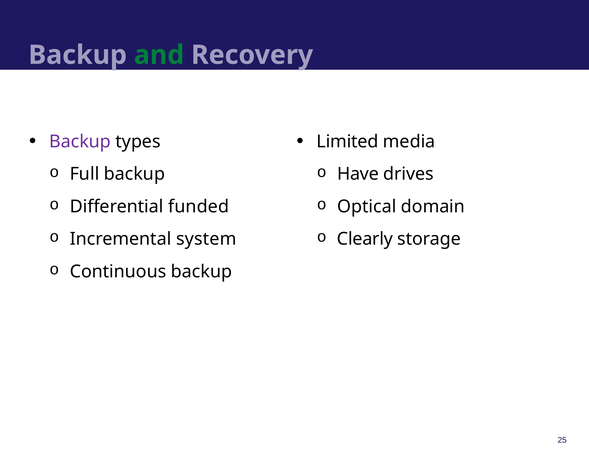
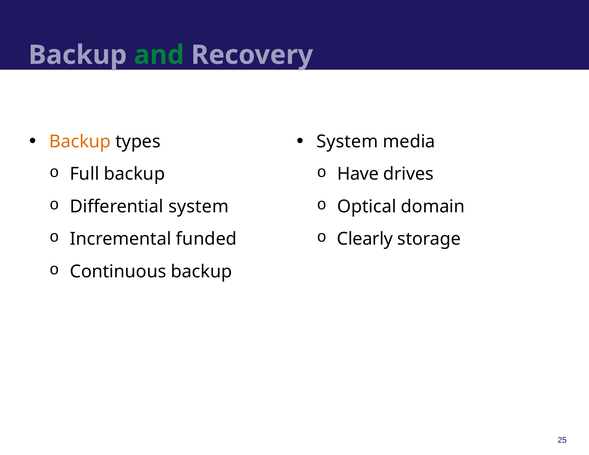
Backup colour: purple -> orange (80, 142)
Limited: Limited -> System (347, 142)
Differential funded: funded -> system (199, 207)
system: system -> funded (206, 239)
